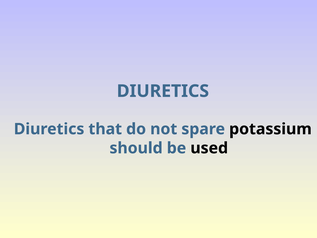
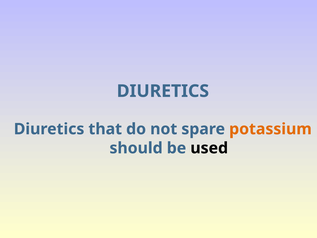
potassium colour: black -> orange (270, 129)
